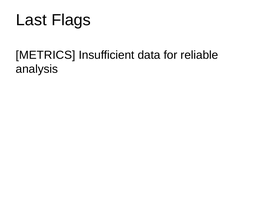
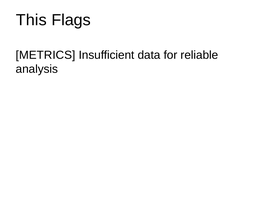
Last: Last -> This (31, 20)
